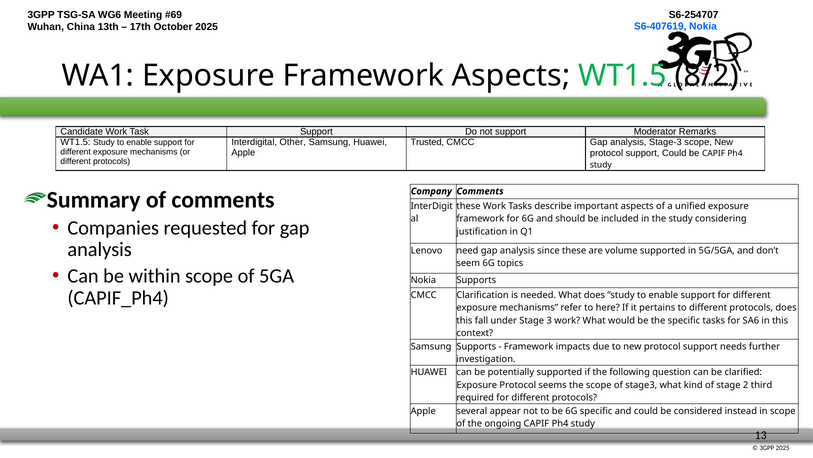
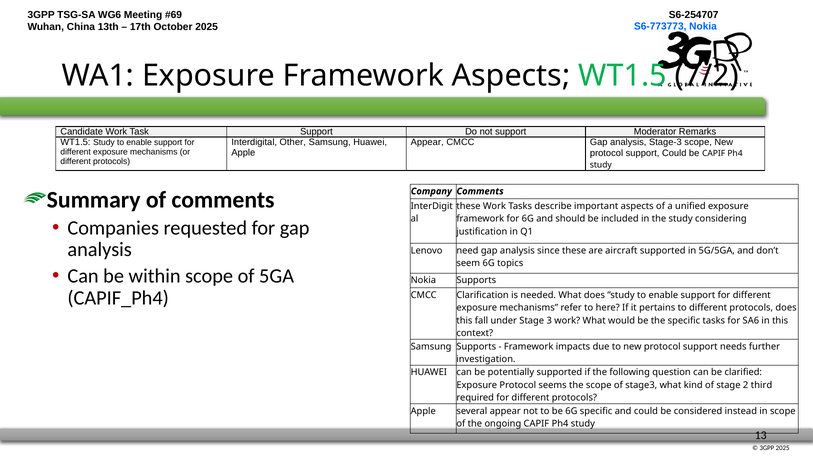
S6-407619: S6-407619 -> S6-773773 (660, 26)
8/2: 8/2 -> 7/2 (707, 76)
Trusted: Trusted -> Appear (427, 142)
volume: volume -> aircraft (621, 250)
